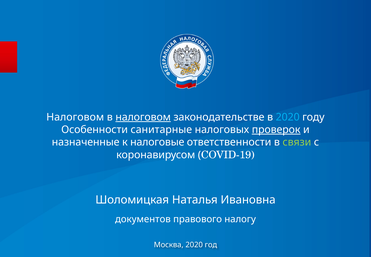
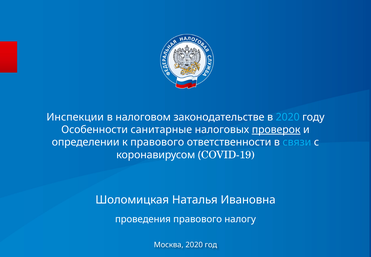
Налоговом: Налоговом -> Инспекции (75, 117)
налоговом underline: present -> none (143, 117)
назначенные: назначенные -> определении (86, 142)
к налоговые: налоговые -> правового (157, 142)
связи colour: light green -> light blue (297, 142)
документов: документов -> проведения (143, 219)
